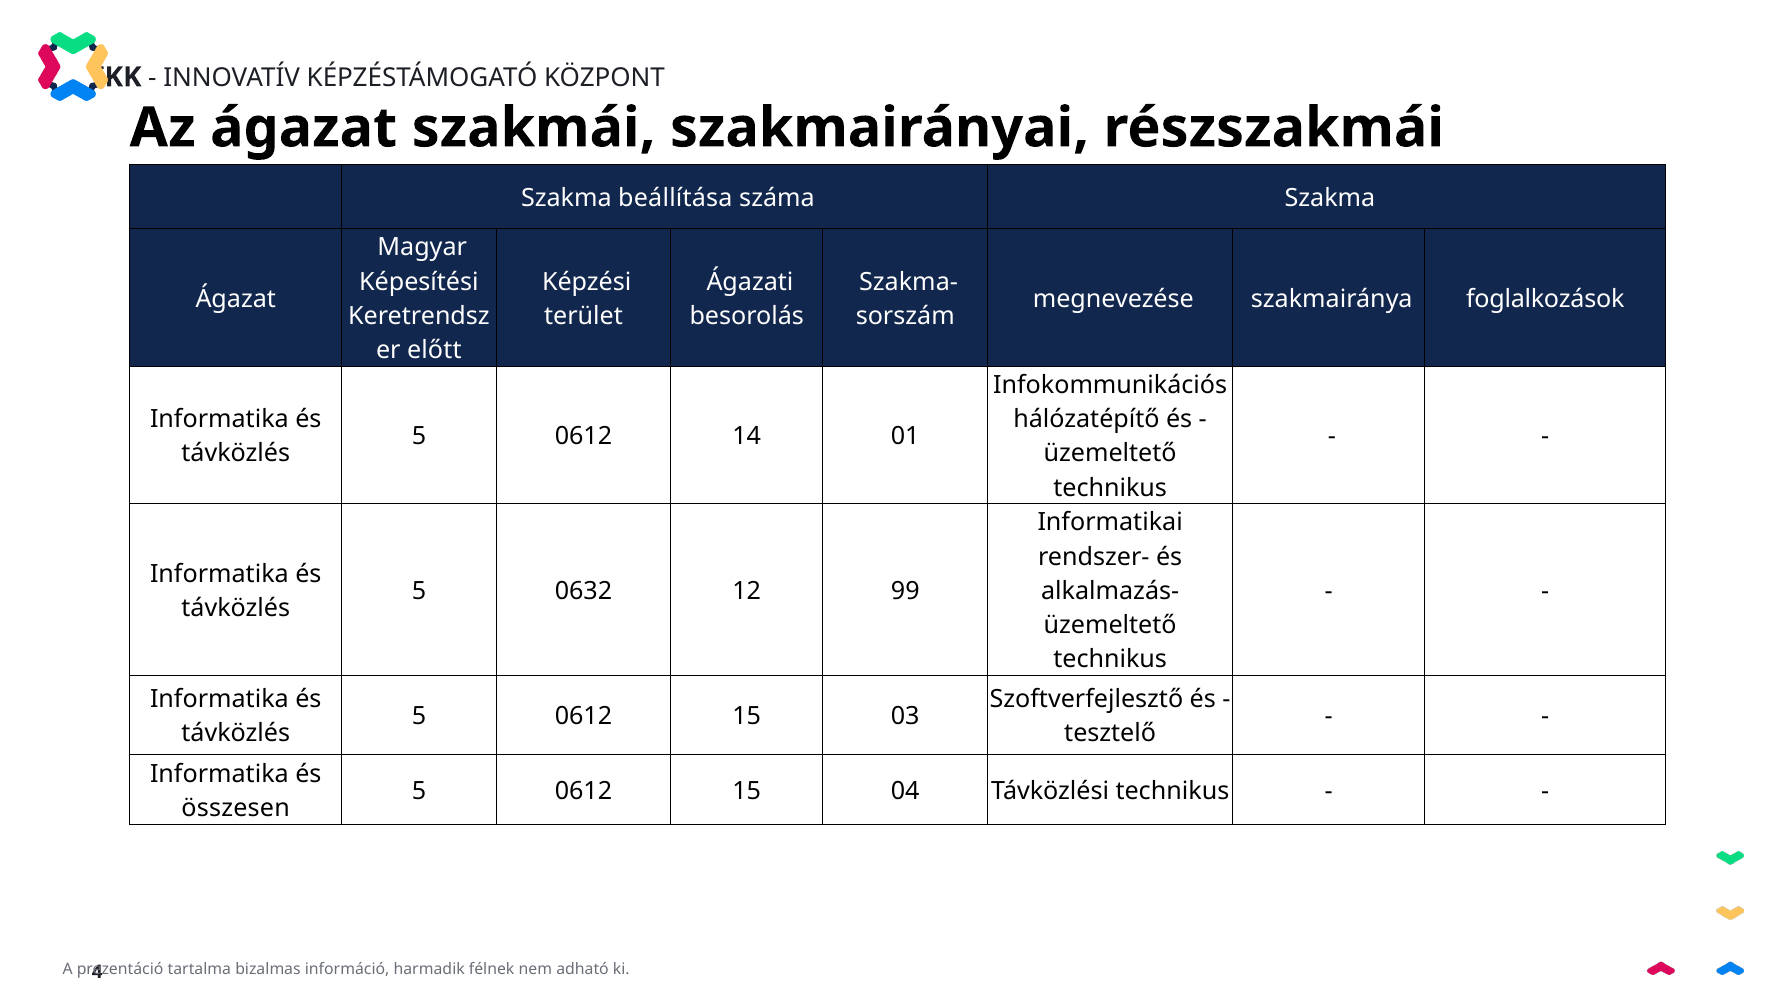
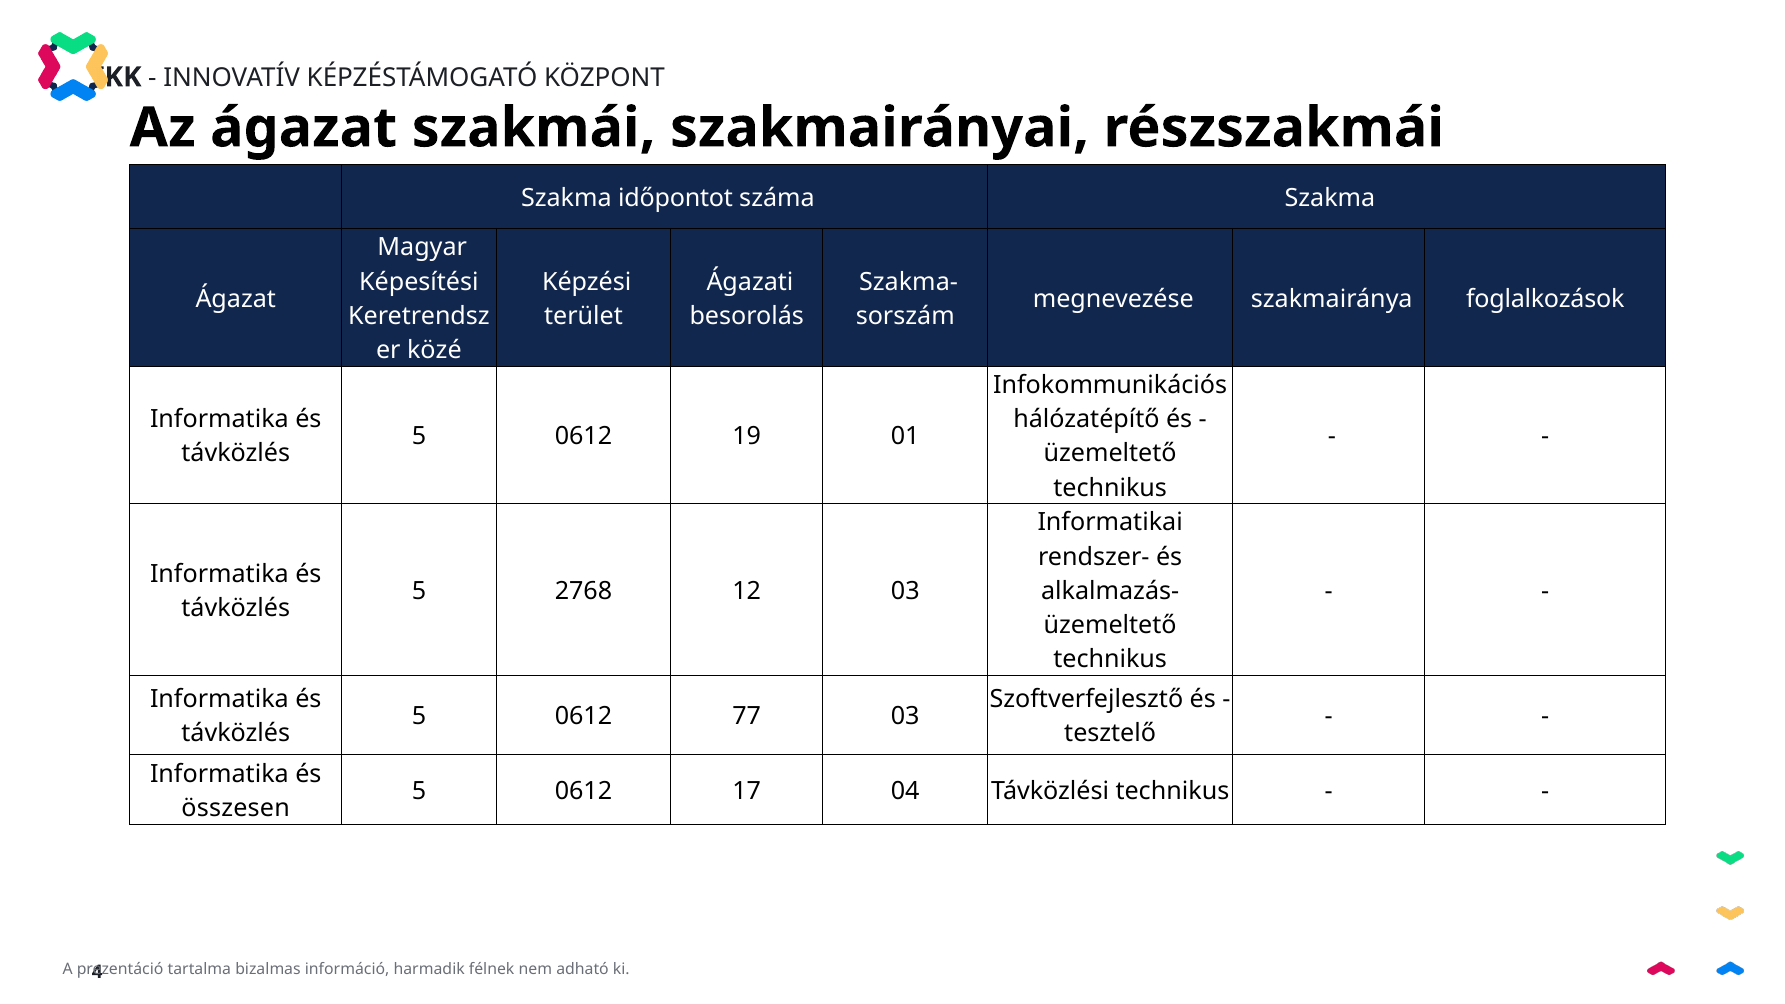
beállítása: beállítása -> időpontot (676, 198)
előtt: előtt -> közé (434, 350)
14: 14 -> 19 (747, 436)
0632: 0632 -> 2768 (583, 591)
12 99: 99 -> 03 (905, 591)
15: 15 -> 77 (747, 717)
15: 15 -> 17 (747, 791)
